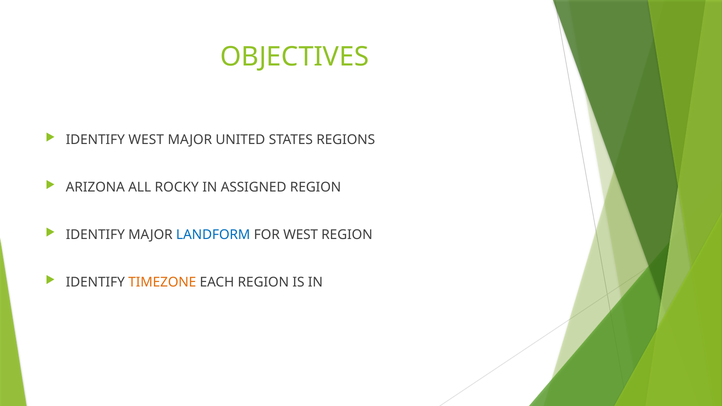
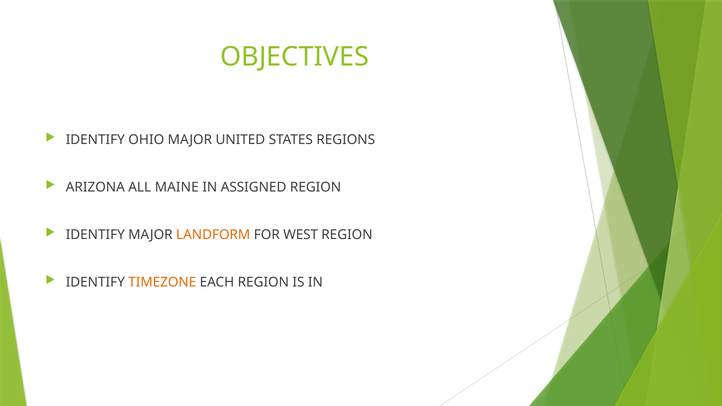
IDENTIFY WEST: WEST -> OHIO (146, 140)
ROCKY: ROCKY -> MAINE (177, 187)
LANDFORM colour: blue -> orange (213, 235)
